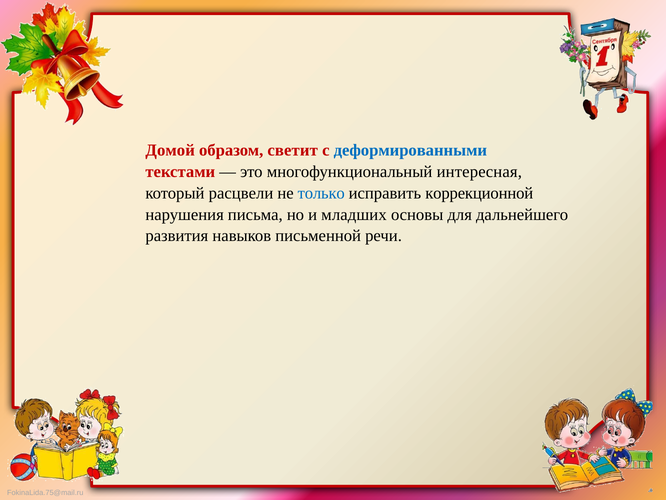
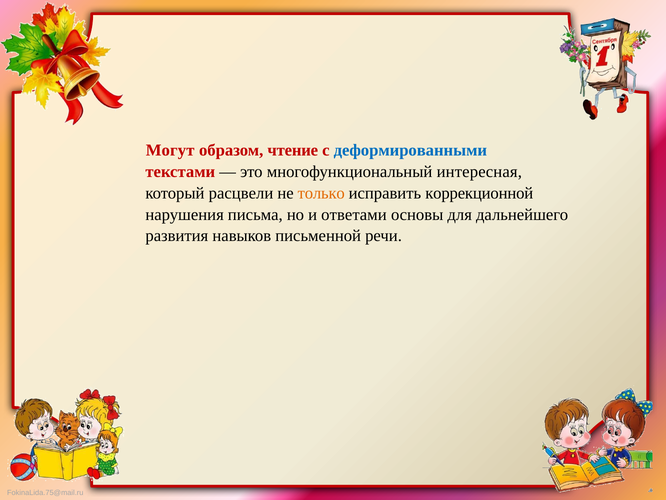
Домой: Домой -> Могут (170, 150)
светит: светит -> чтение (293, 150)
только colour: blue -> orange (321, 193)
младших: младших -> ответами (354, 214)
